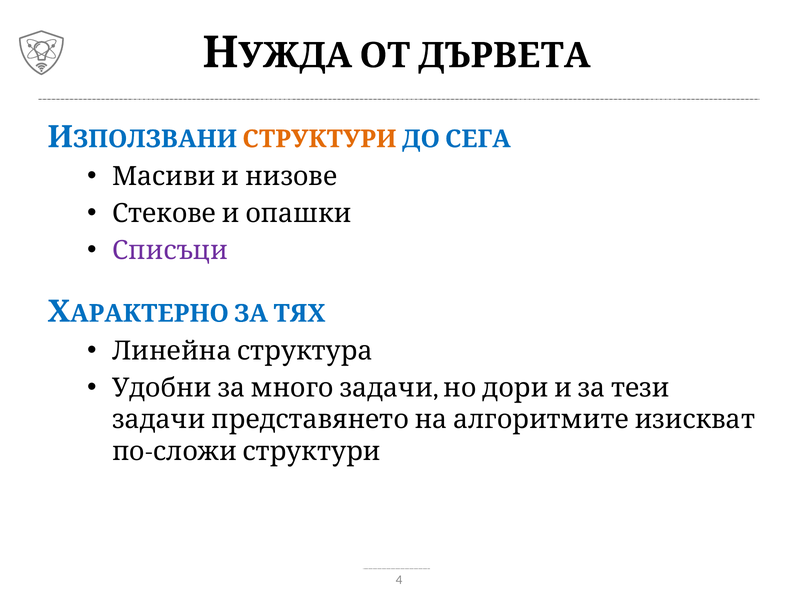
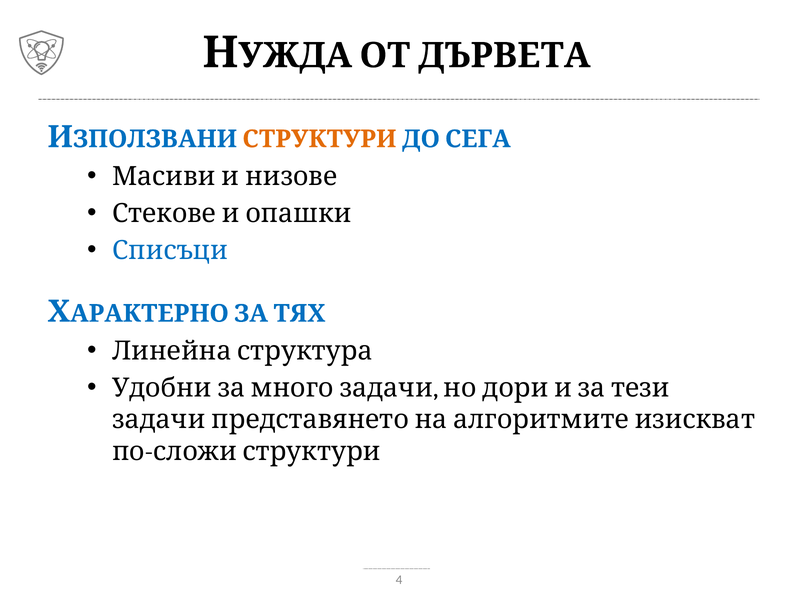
Списъци colour: purple -> blue (170, 250)
